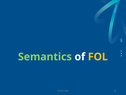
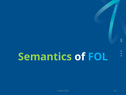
FOL colour: yellow -> light blue (98, 56)
